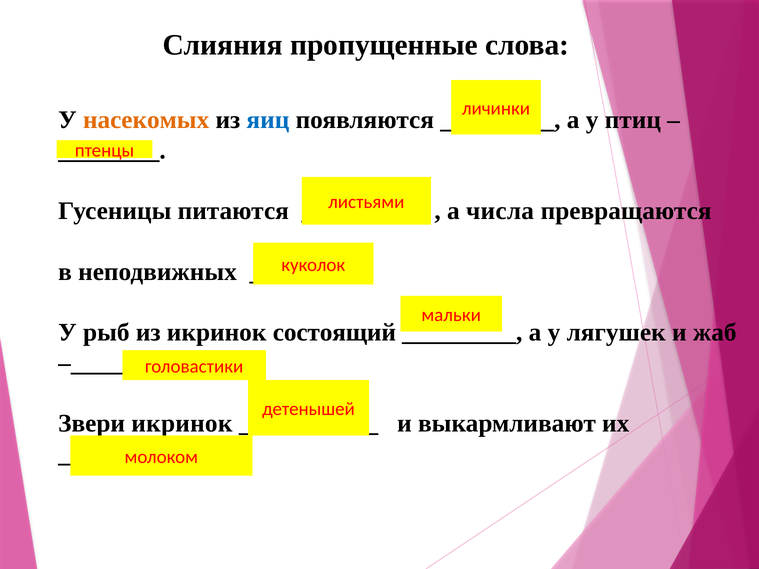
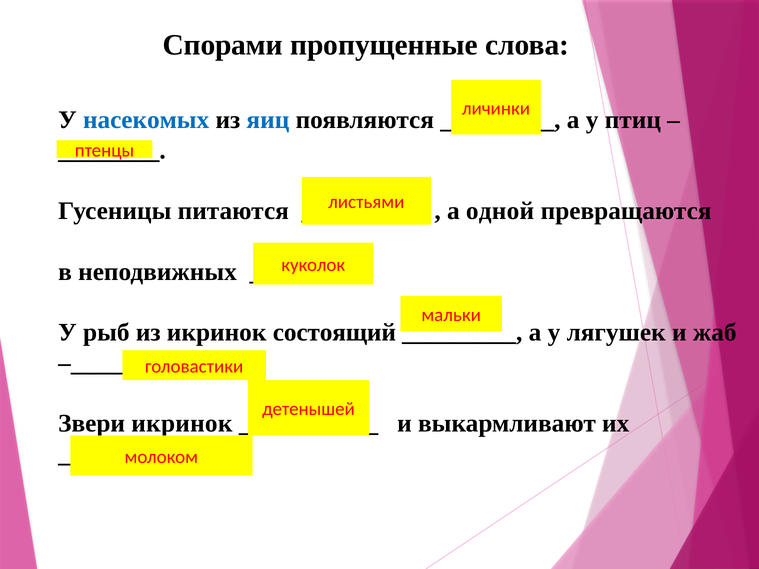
Слияния: Слияния -> Спорами (223, 45)
насекомых colour: orange -> blue (146, 120)
числа: числа -> одной (500, 211)
